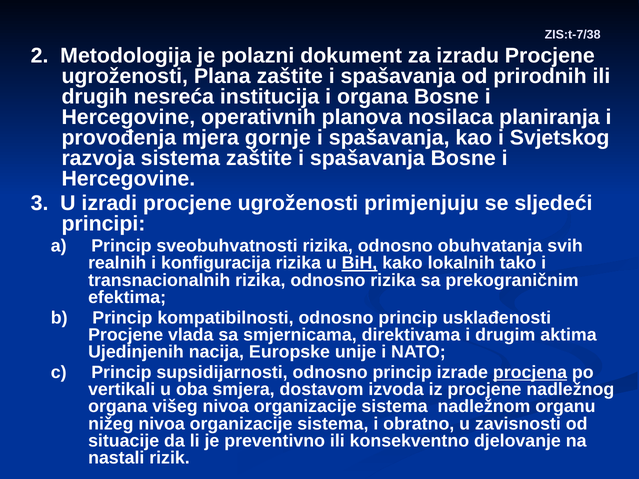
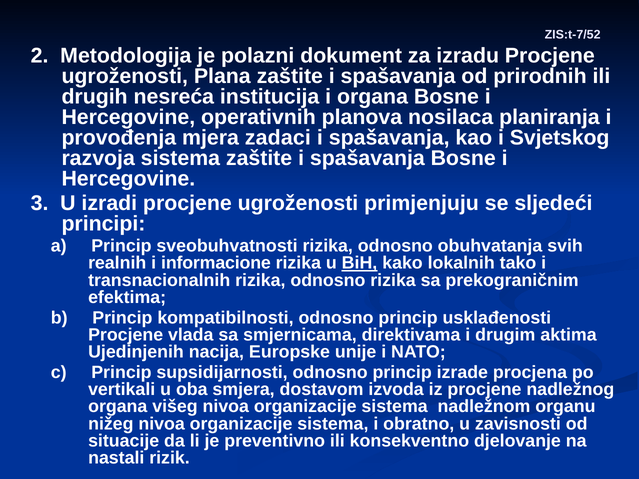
ZIS:t-7/38: ZIS:t-7/38 -> ZIS:t-7/52 (573, 35)
gornje: gornje -> zadaci (278, 138)
konfiguracija: konfiguracija -> informacione (216, 263)
procjena underline: present -> none (530, 373)
